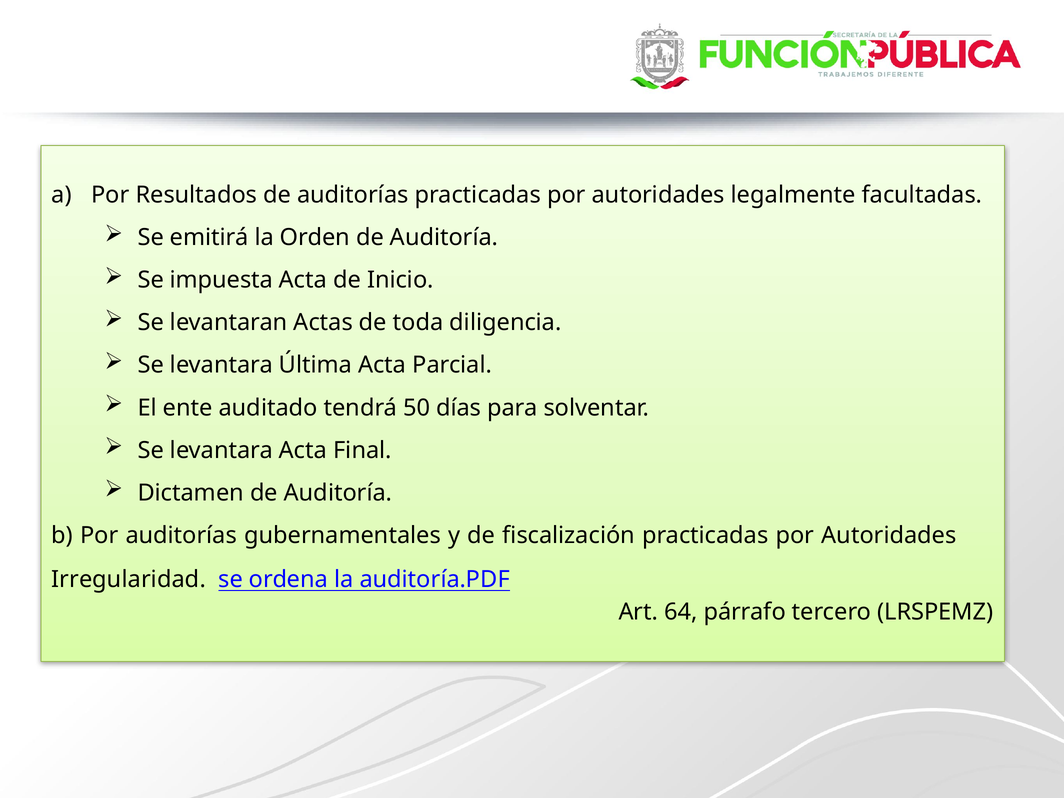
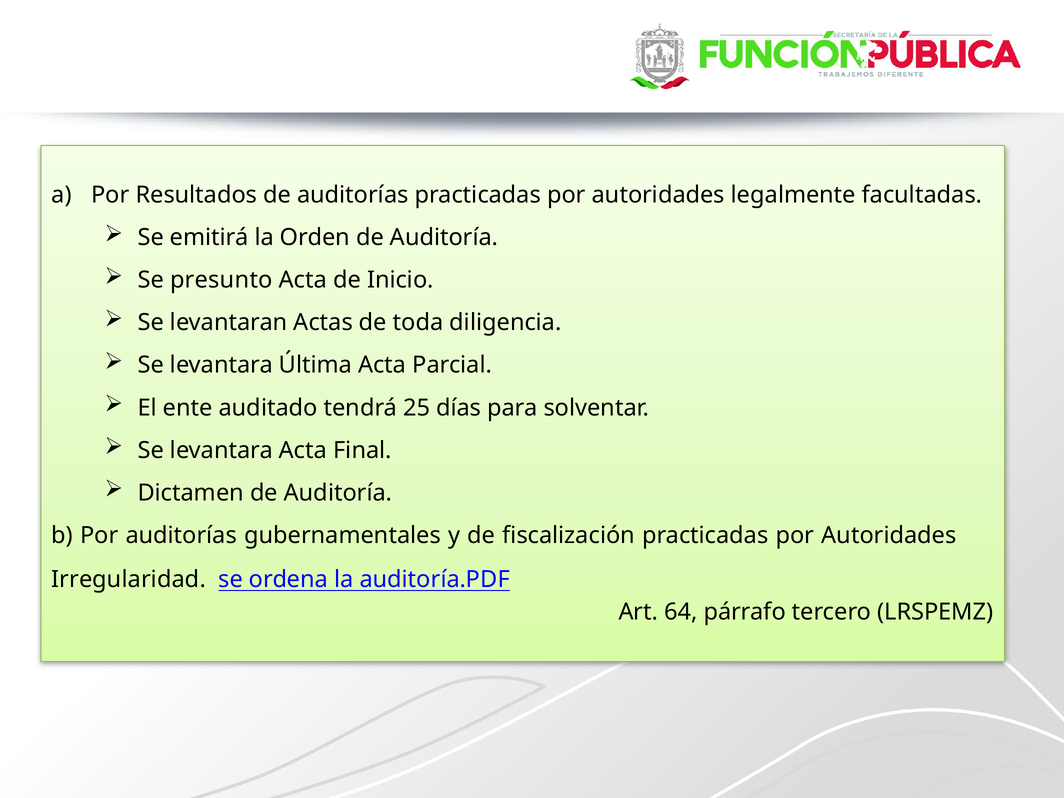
impuesta: impuesta -> presunto (221, 280)
50: 50 -> 25 (417, 408)
